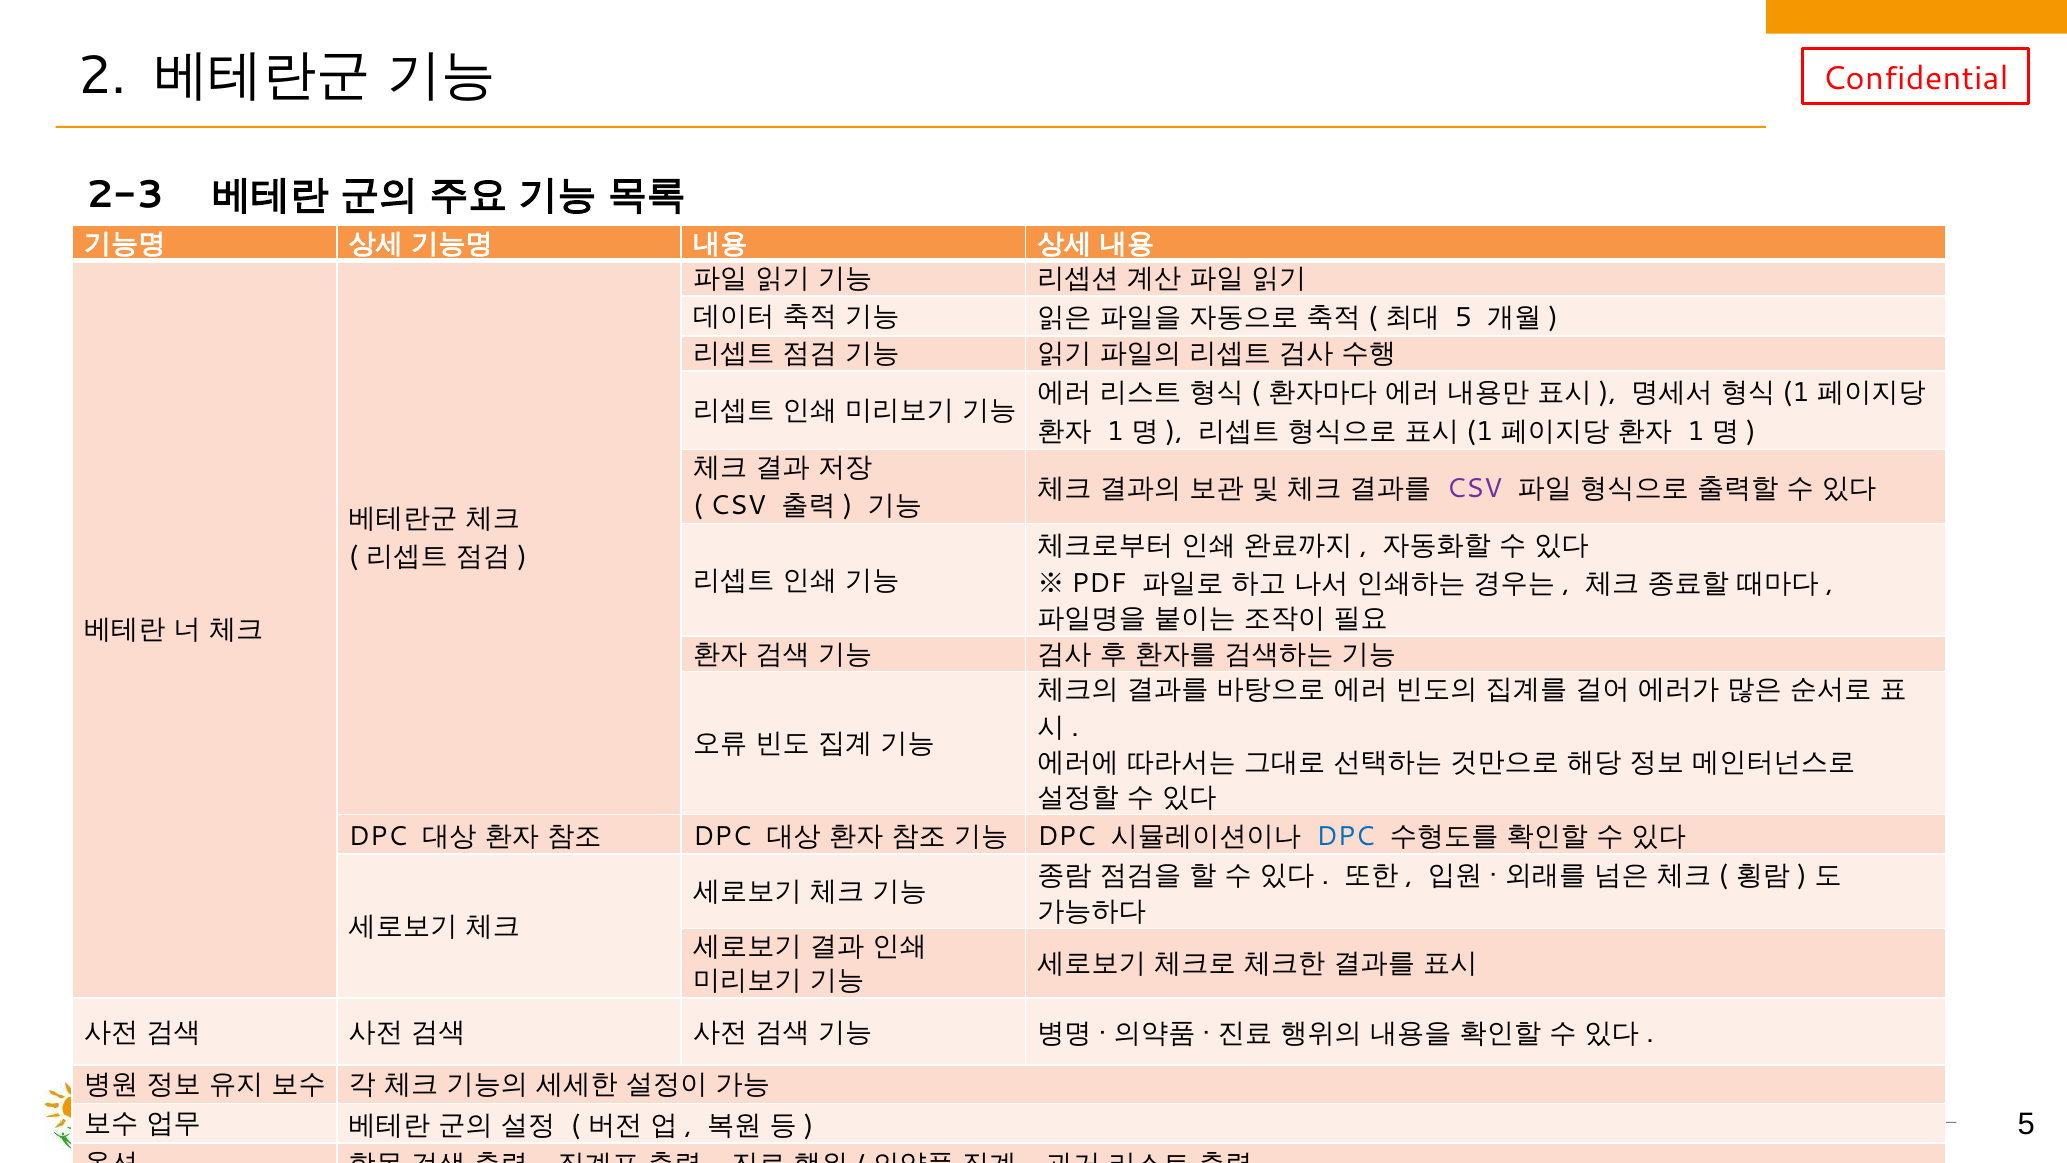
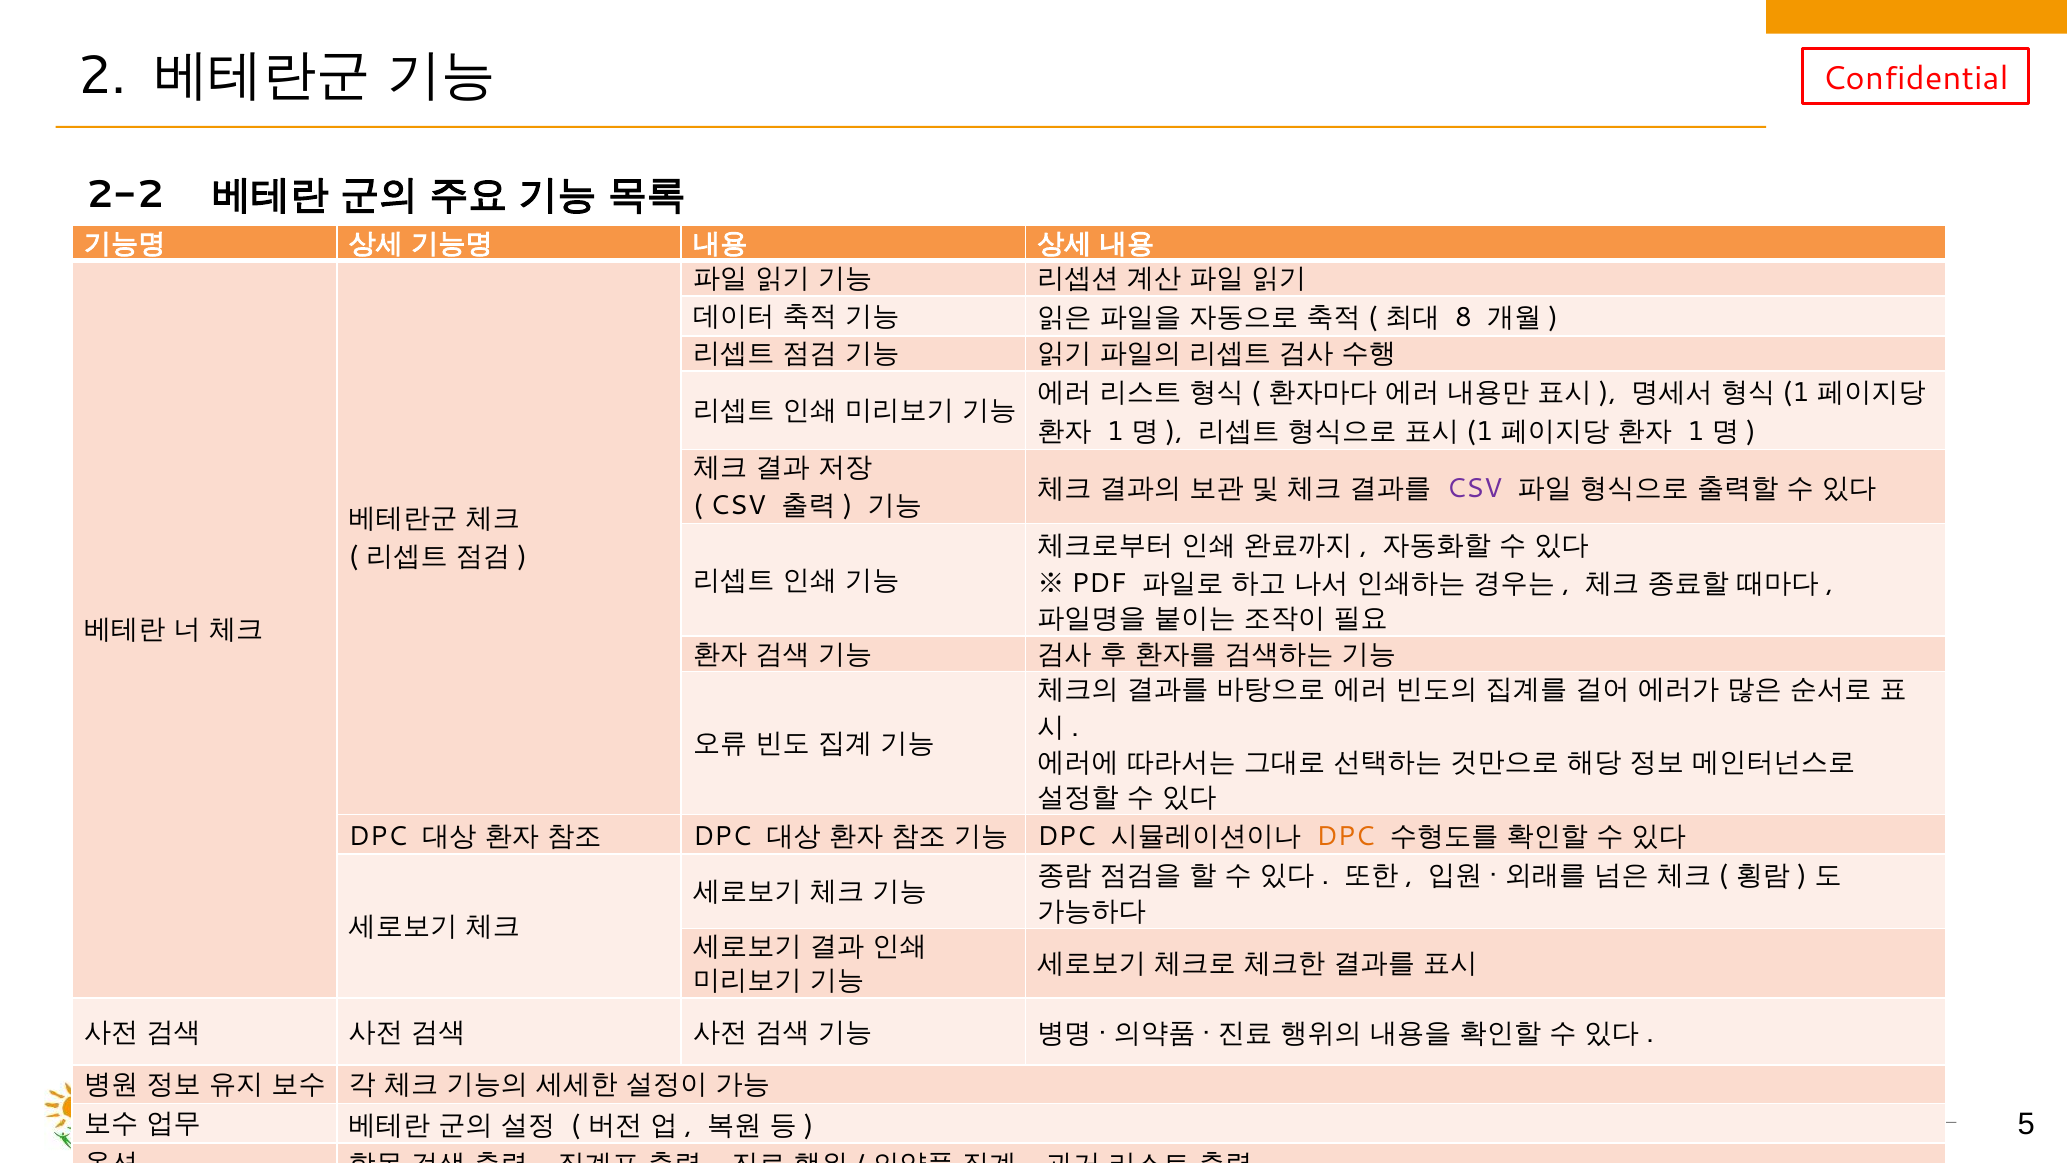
2-3: 2-3 -> 2-2 (125, 195)
5: 5 -> 8 (1463, 318)
DPC colour: blue -> orange (1345, 836)
